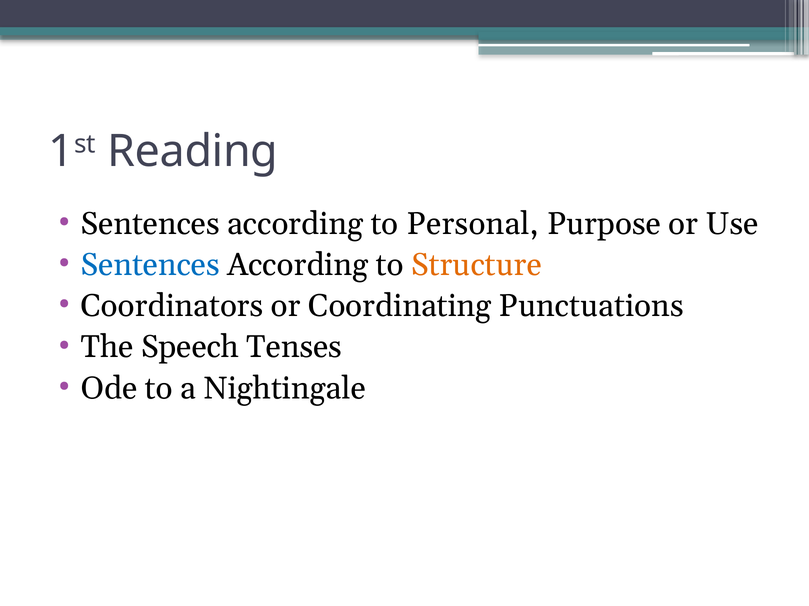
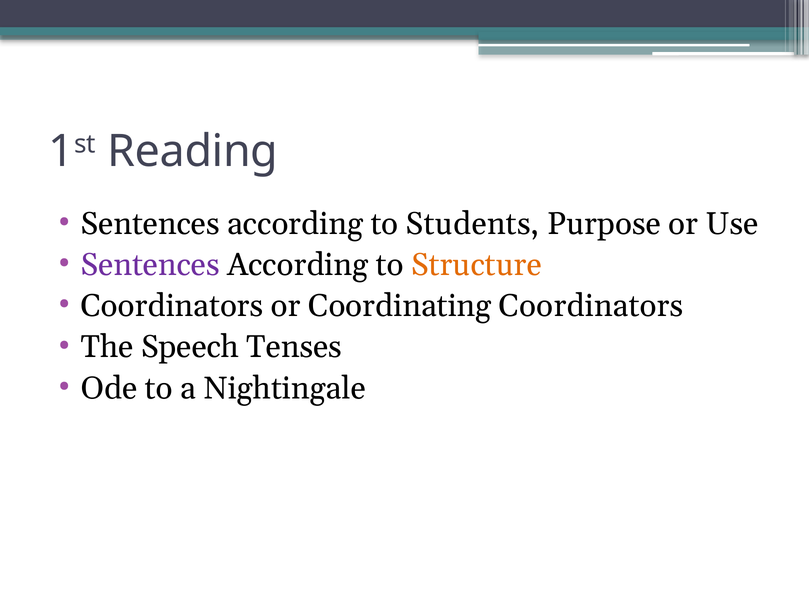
Personal: Personal -> Students (473, 224)
Sentences colour: blue -> purple (150, 265)
Coordinating Punctuations: Punctuations -> Coordinators (591, 306)
